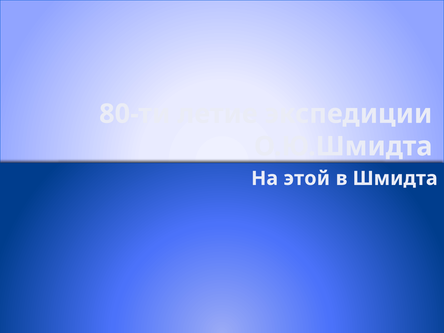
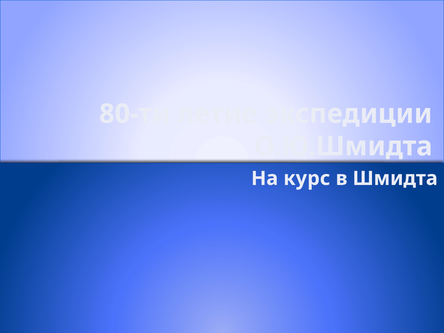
этой: этой -> курс (307, 178)
